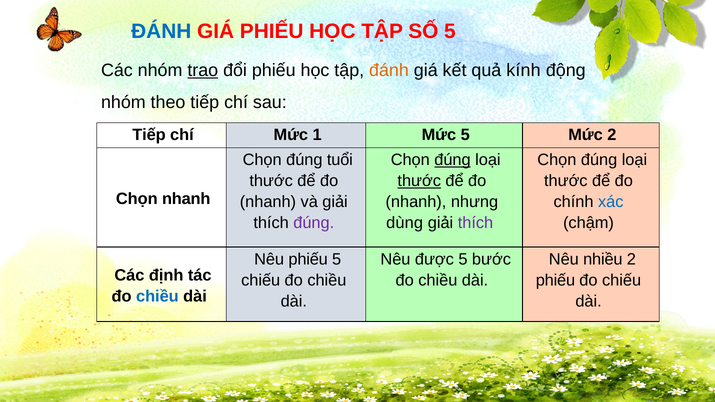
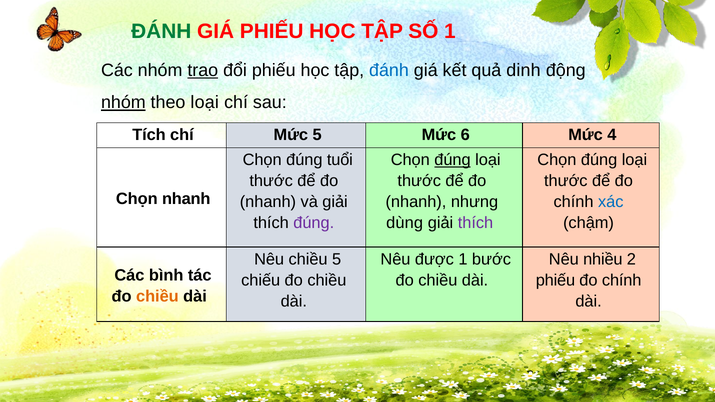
ĐÁNH colour: blue -> green (161, 31)
SỐ 5: 5 -> 1 (450, 31)
đánh colour: orange -> blue (389, 70)
kính: kính -> dinh (524, 70)
nhóm underline: none -> present (123, 103)
theo tiếp: tiếp -> loại (205, 103)
Tiếp: Tiếp -> Tích (149, 135)
Mức 1: 1 -> 5 (317, 135)
Mức 5: 5 -> 6 (465, 135)
Mức 2: 2 -> 4 (612, 135)
thước underline: present -> none (419, 181)
Nêu phiếu: phiếu -> chiều (308, 259)
được 5: 5 -> 1 (463, 259)
định: định -> bình (166, 276)
chiếu: chiếu -> chính (622, 280)
chiều colour: blue -> orange (157, 297)
